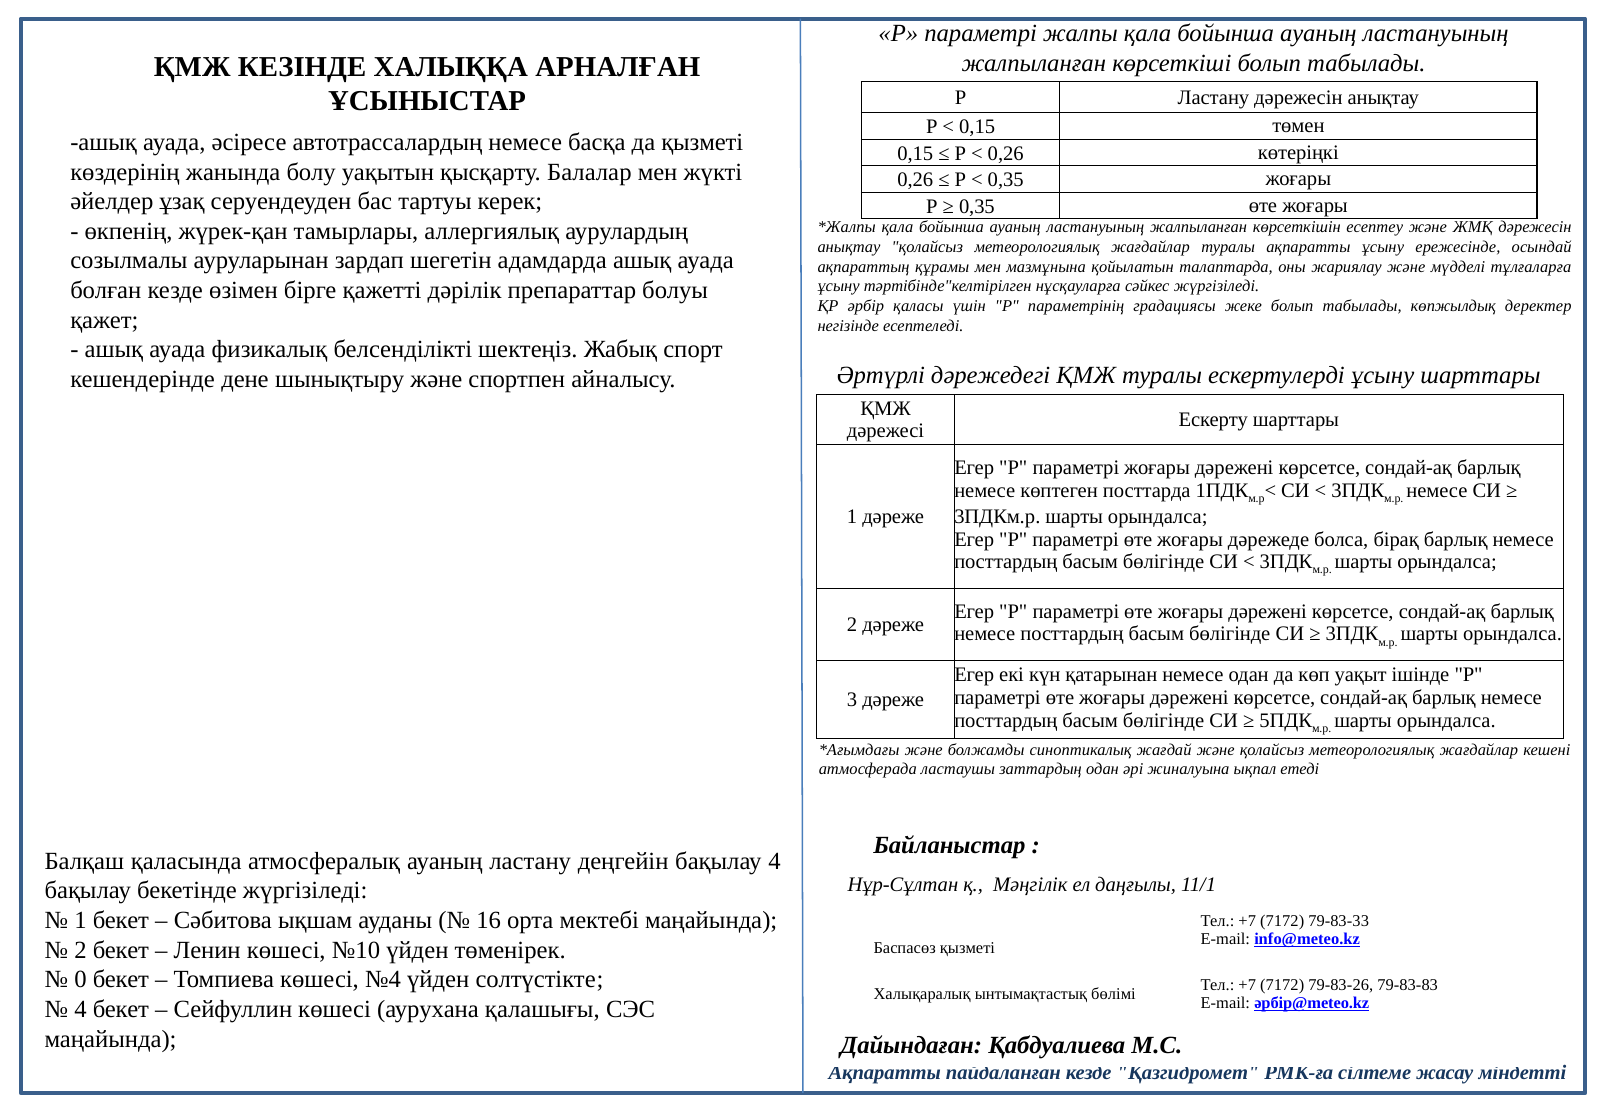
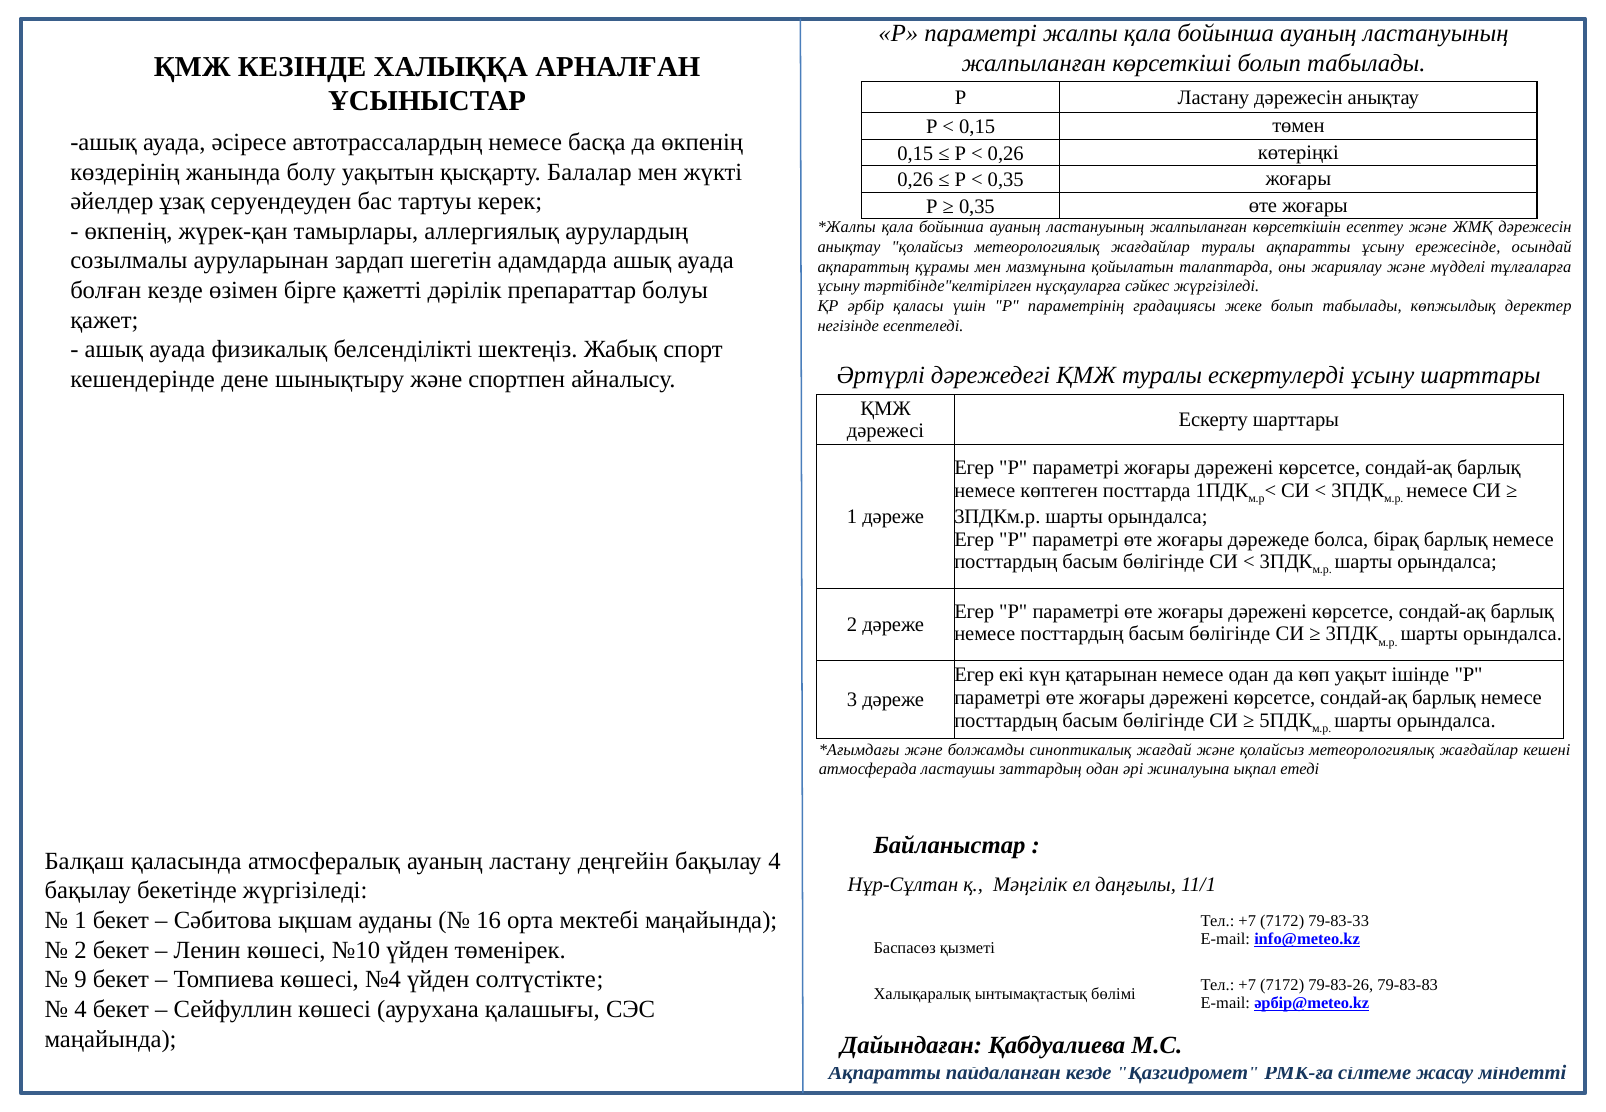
да қызметі: қызметі -> өкпенің (702, 142)
0: 0 -> 9 (80, 979)
